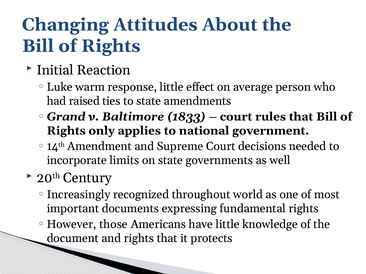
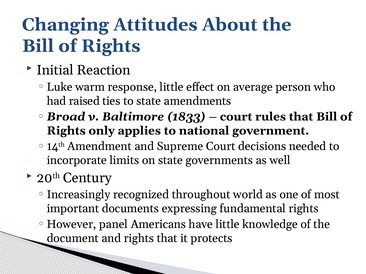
Grand: Grand -> Broad (66, 117)
those: those -> panel (113, 225)
